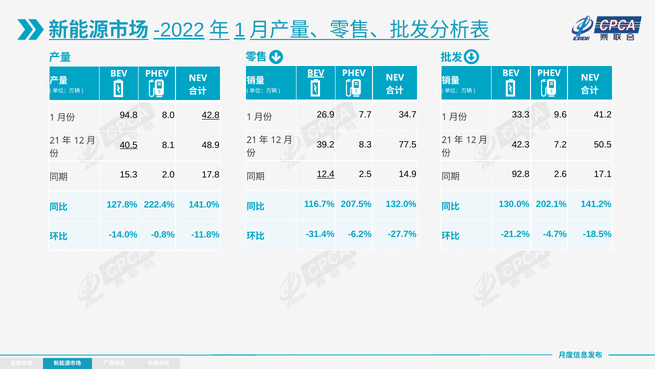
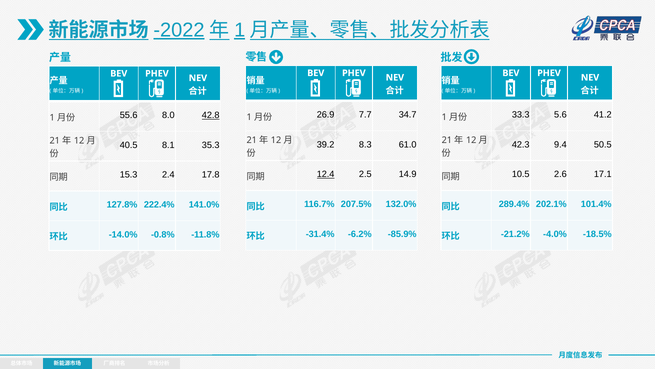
BEV underline: present -> none (316, 73)
9.6: 9.6 -> 5.6 (560, 115)
94.8: 94.8 -> 55.6 (129, 115)
77.5: 77.5 -> 61.0 (408, 144)
7.2: 7.2 -> 9.4 (560, 144)
40.5 underline: present -> none (129, 145)
48.9: 48.9 -> 35.3 (211, 145)
92.8: 92.8 -> 10.5 (521, 174)
2.0: 2.0 -> 2.4 (168, 175)
130.0%: 130.0% -> 289.4% (514, 204)
141.2%: 141.2% -> 101.4% (596, 204)
-27.7%: -27.7% -> -85.9% (402, 234)
-4.7%: -4.7% -> -4.0% (555, 234)
